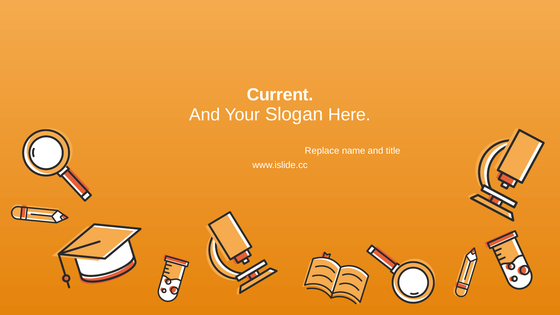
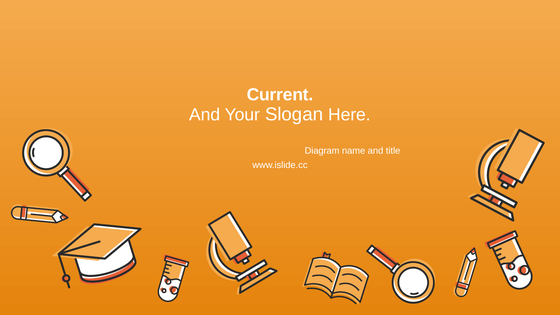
Replace: Replace -> Diagram (322, 151)
